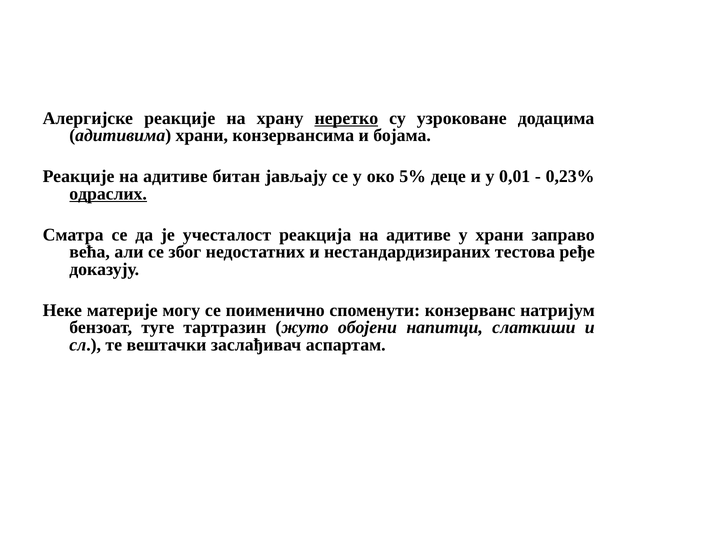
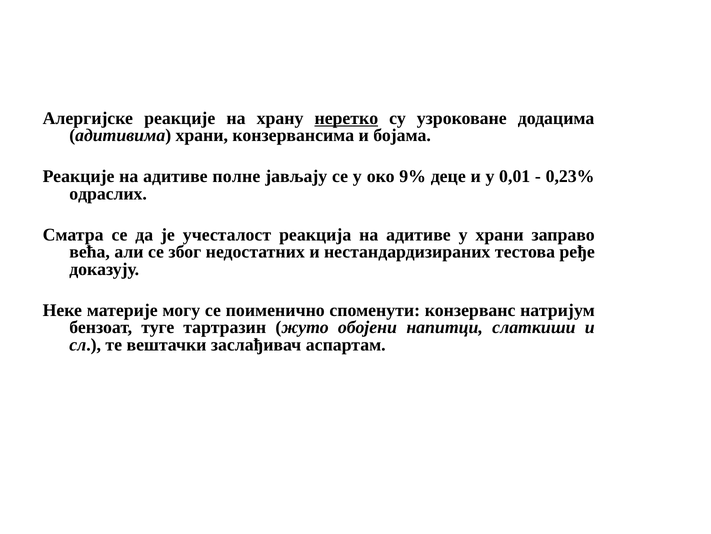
битан: битан -> полне (236, 176)
5%: 5% -> 9% (413, 176)
одраслих underline: present -> none (108, 193)
